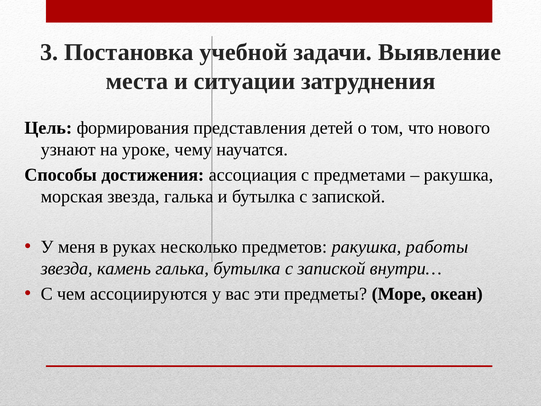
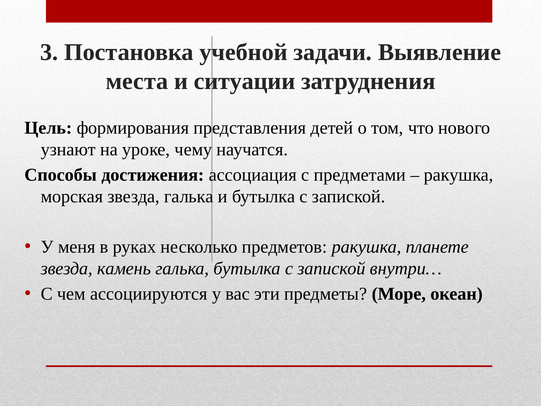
работы: работы -> планете (437, 247)
